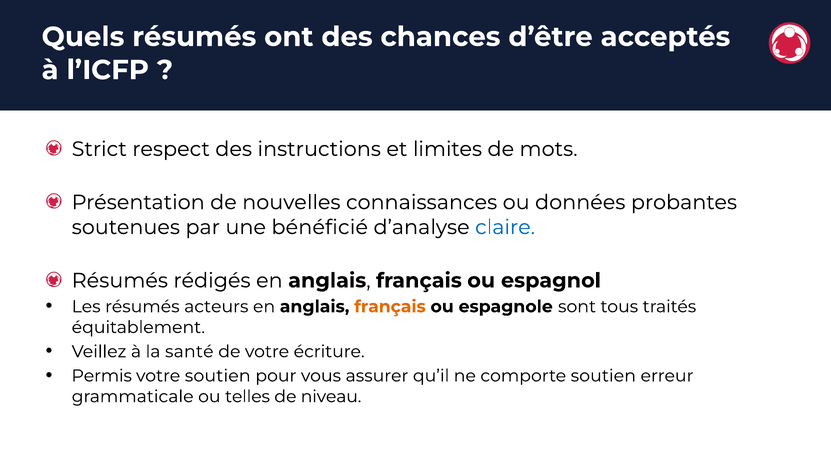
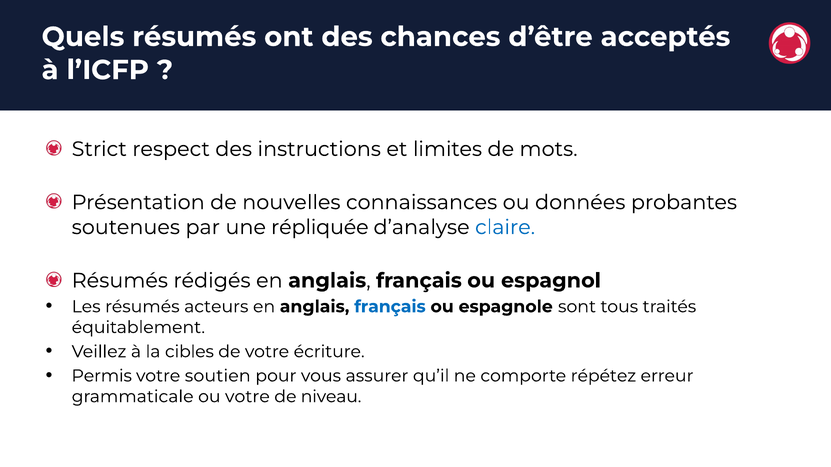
bénéficié: bénéficié -> répliquée (320, 227)
français colour: orange -> blue (390, 307)
santé: santé -> cibles (189, 352)
comporte soutien: soutien -> répétez (603, 376)
ou telles: telles -> votre (247, 397)
